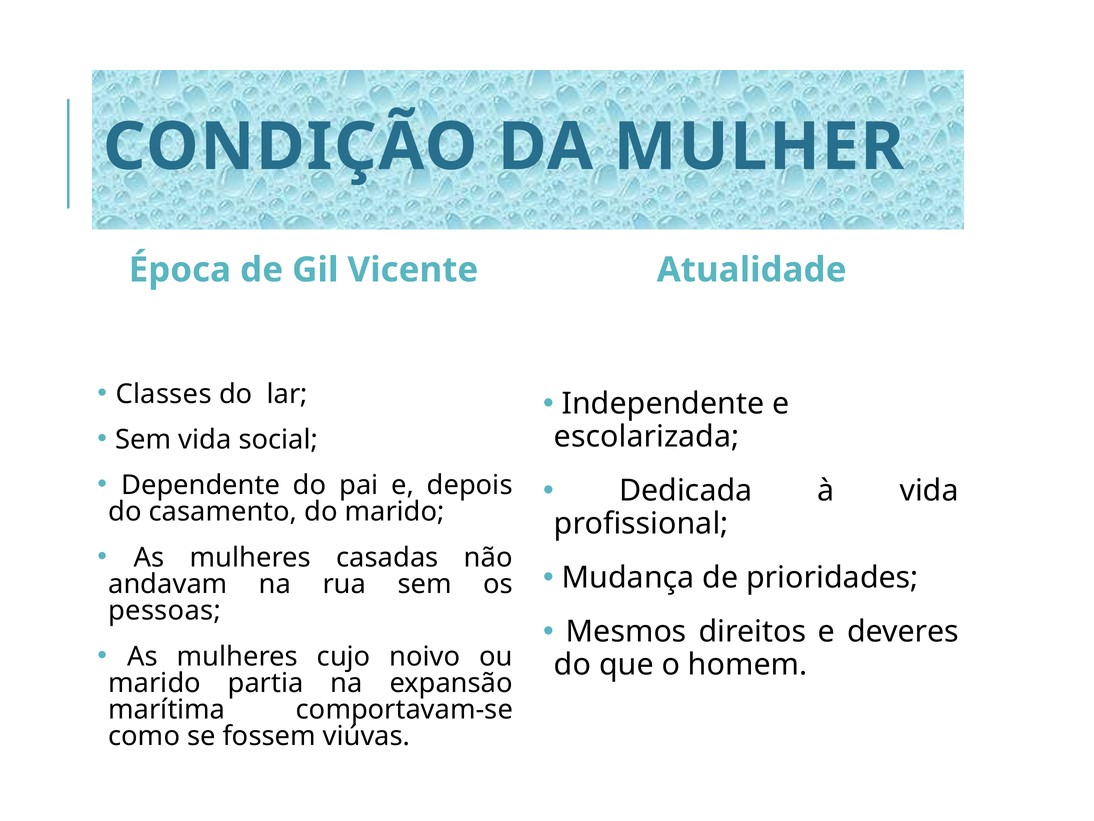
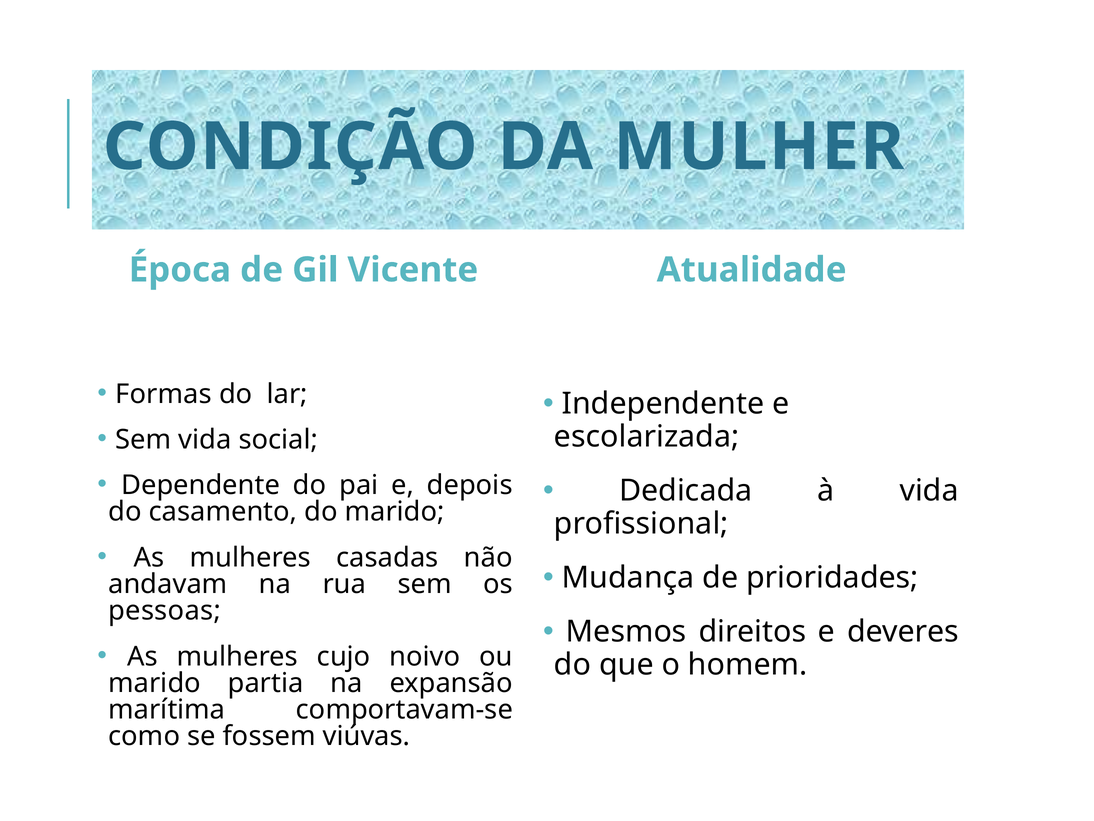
Classes: Classes -> Formas (164, 394)
